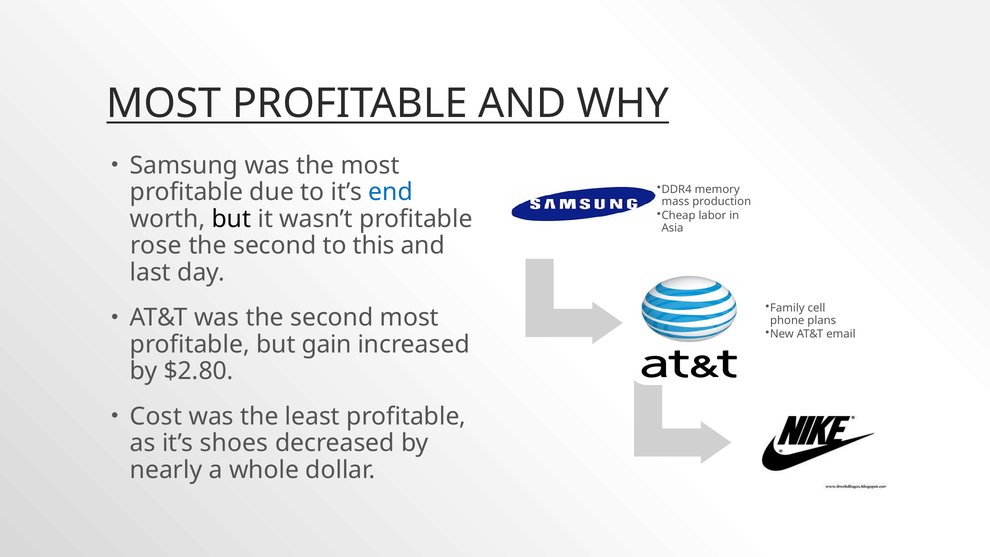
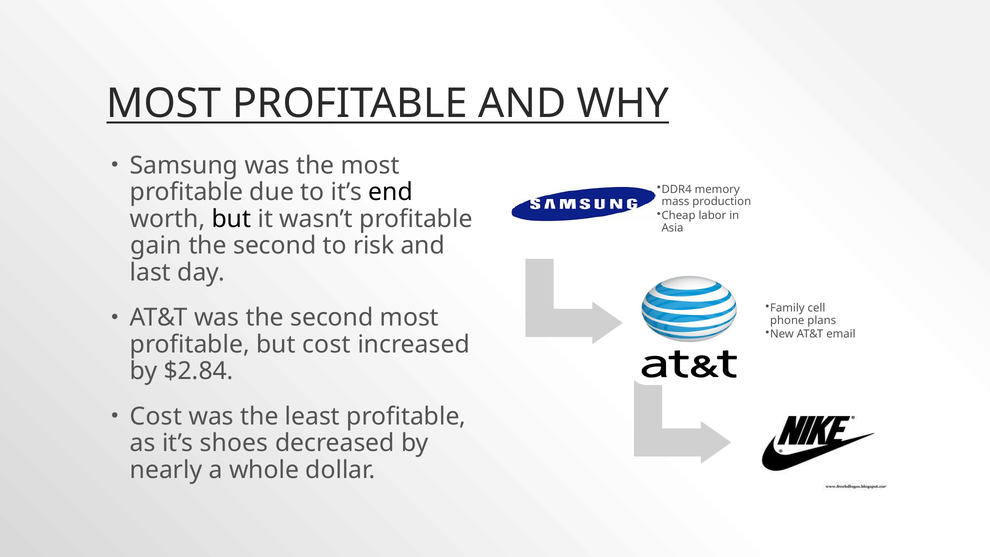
end colour: blue -> black (391, 192)
rose: rose -> gain (156, 246)
this: this -> risk (374, 246)
but gain: gain -> cost (326, 344)
$2.80: $2.80 -> $2.84 (199, 371)
